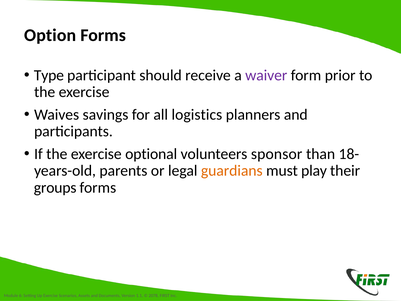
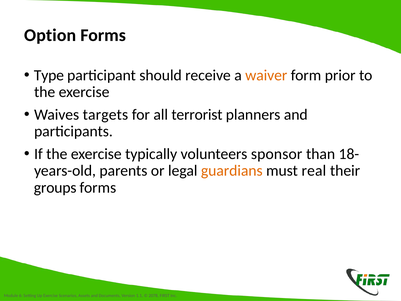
waiver colour: purple -> orange (266, 75)
savings: savings -> targets (105, 114)
logistics: logistics -> terrorist (197, 114)
optional: optional -> typically (151, 154)
play: play -> real (314, 171)
